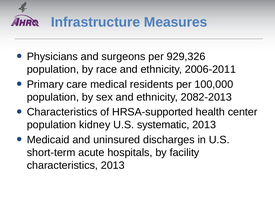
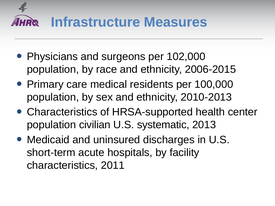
929,326: 929,326 -> 102,000 (186, 57)
2006-2011: 2006-2011 -> 2006-2015 (210, 69)
2082-2013: 2082-2013 -> 2010-2013 (206, 97)
kidney: kidney -> civilian (95, 125)
characteristics 2013: 2013 -> 2011 (113, 166)
